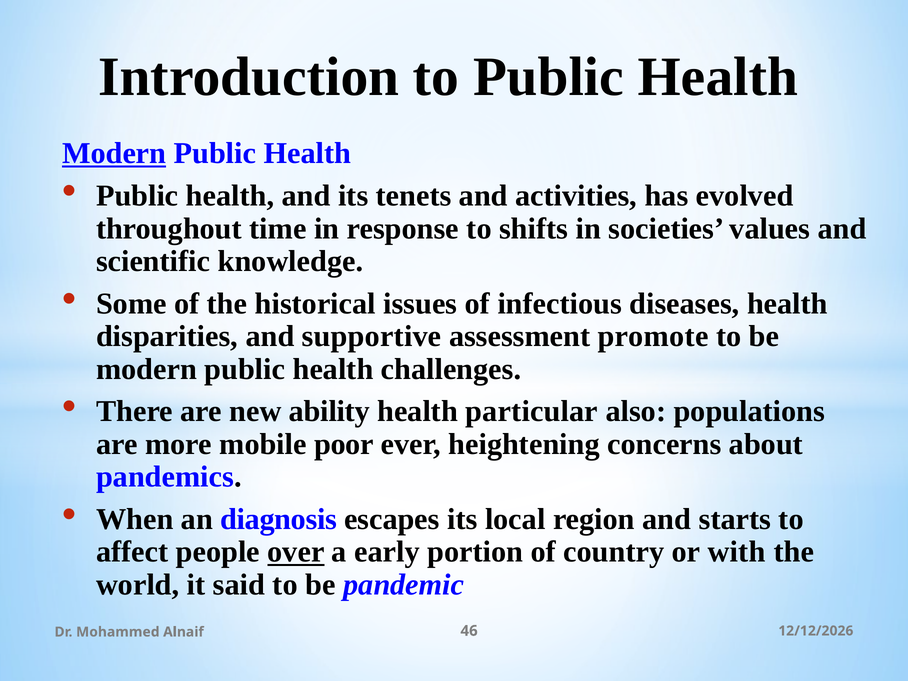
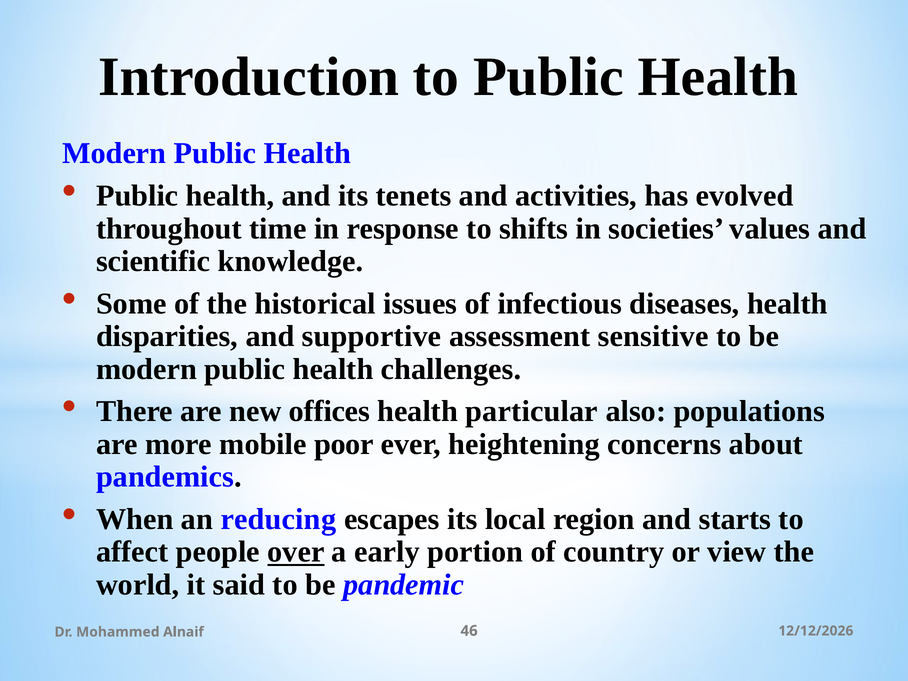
Modern underline: present -> none (114, 153)
promote: promote -> sensitive (653, 336)
ability: ability -> offices (329, 411)
diagnosis: diagnosis -> reducing (278, 519)
with: with -> view (737, 552)
